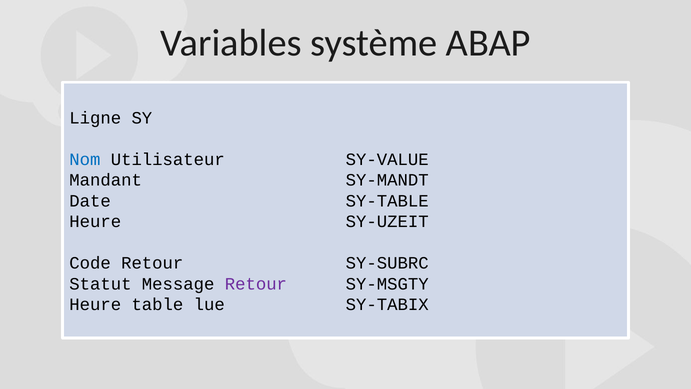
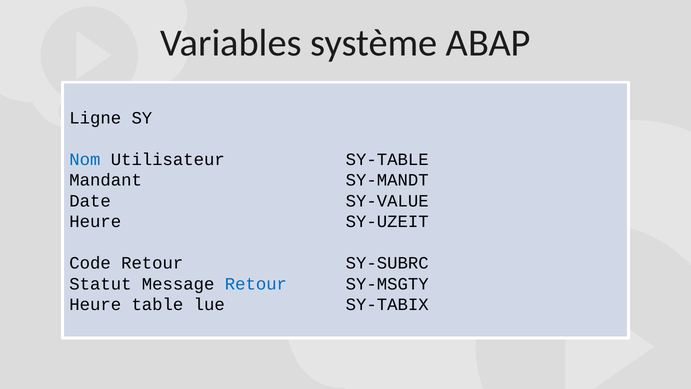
SY-VALUE: SY-VALUE -> SY-TABLE (387, 159)
SY-TABLE: SY-TABLE -> SY-VALUE (387, 201)
Retour colour: purple -> blue (256, 284)
